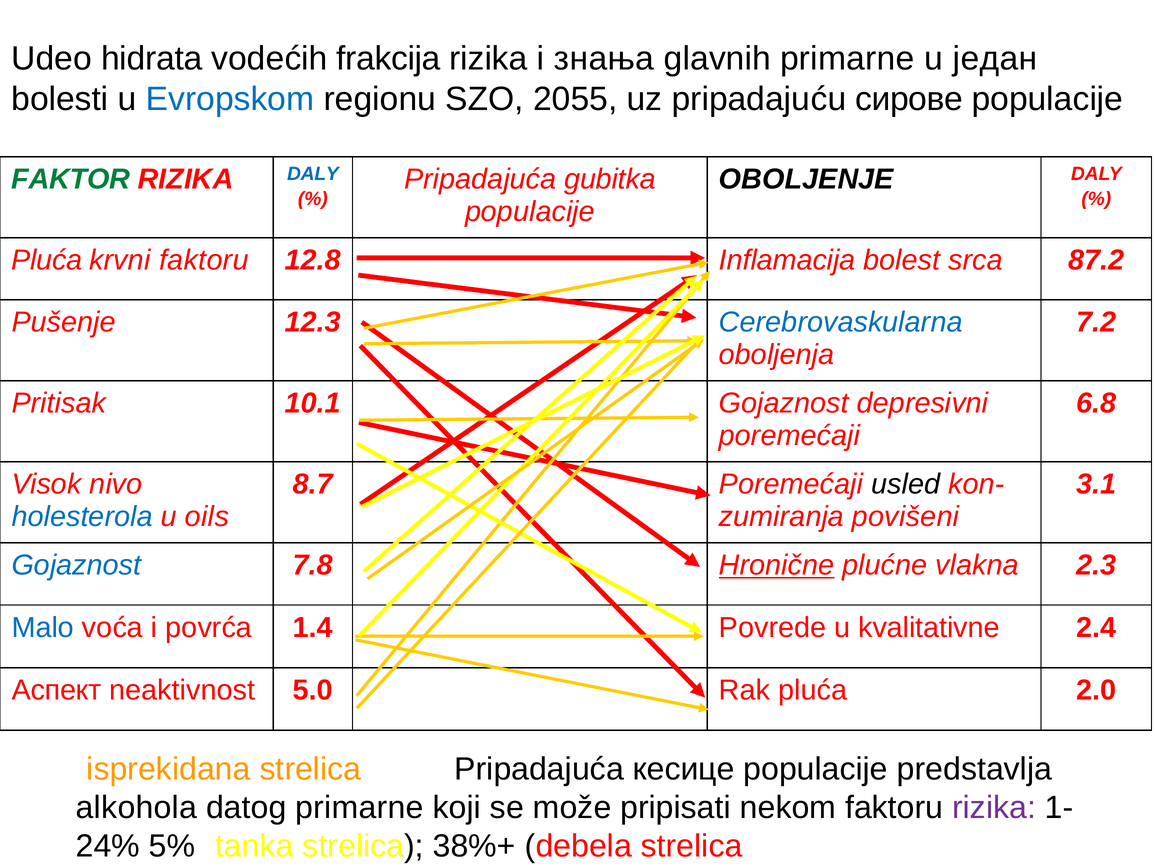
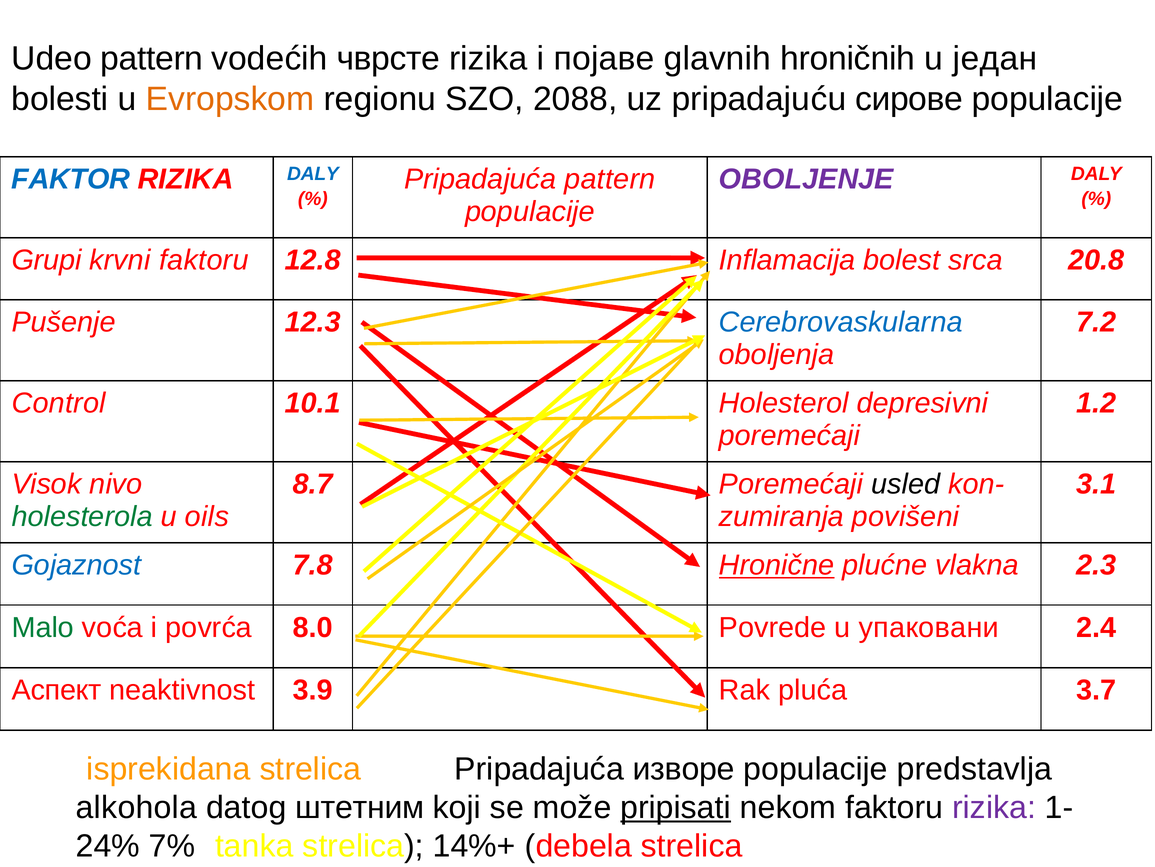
Udeo hidrata: hidrata -> pattern (152, 59)
frakcija: frakcija -> чврсте (388, 59)
знања: знања -> појаве (604, 59)
glavnih primarne: primarne -> hroničnih (848, 59)
Evropskom colour: blue -> orange (230, 99)
2055: 2055 -> 2088 (575, 99)
FAKTOR colour: green -> blue (71, 179)
Pripadajuća gubitka: gubitka -> pattern (610, 179)
OBOLJENJE colour: black -> purple (806, 179)
Pluća: Pluća -> Grupi (47, 260)
87.2: 87.2 -> 20.8 (1096, 260)
Pritisak: Pritisak -> Control (59, 403)
10.1 Gojaznost: Gojaznost -> Holesterol (784, 403)
6.8: 6.8 -> 1.2 (1096, 403)
holesterola colour: blue -> green (82, 516)
Malo colour: blue -> green (43, 627)
1.4: 1.4 -> 8.0 (313, 627)
kvalitativne: kvalitativne -> упаковани (929, 627)
5.0: 5.0 -> 3.9 (313, 689)
2.0: 2.0 -> 3.7 (1096, 689)
кесице: кесице -> изворе (684, 768)
datog primarne: primarne -> штетним (360, 807)
pripisati underline: none -> present (676, 807)
5%: 5% -> 7% (172, 845)
38%+: 38%+ -> 14%+ (474, 845)
